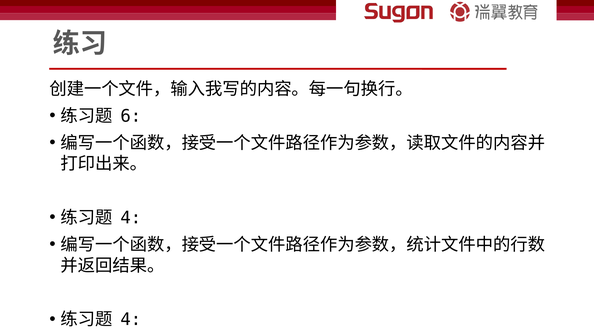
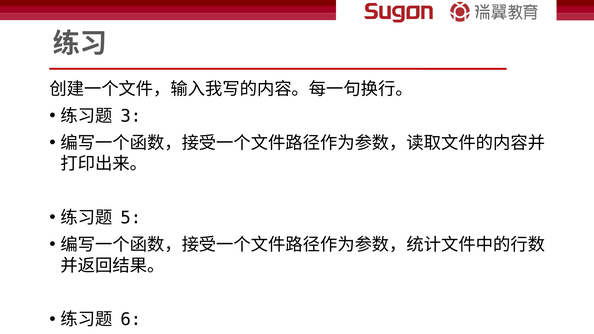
6: 6 -> 3 (131, 116)
4: 4 -> 5 (131, 218)
4: 4 -> 6 (131, 320)
